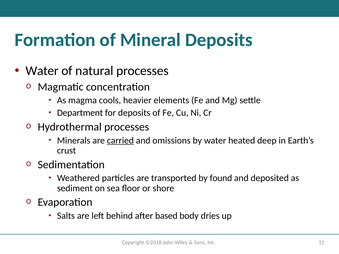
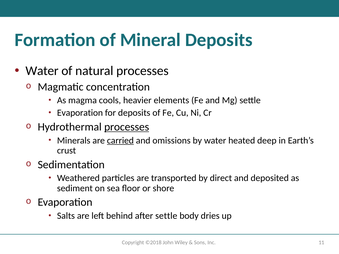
Department: Department -> Evaporation (80, 113)
processes underline: none -> present (127, 127)
found: found -> direct (221, 178)
after based: based -> settle (166, 216)
